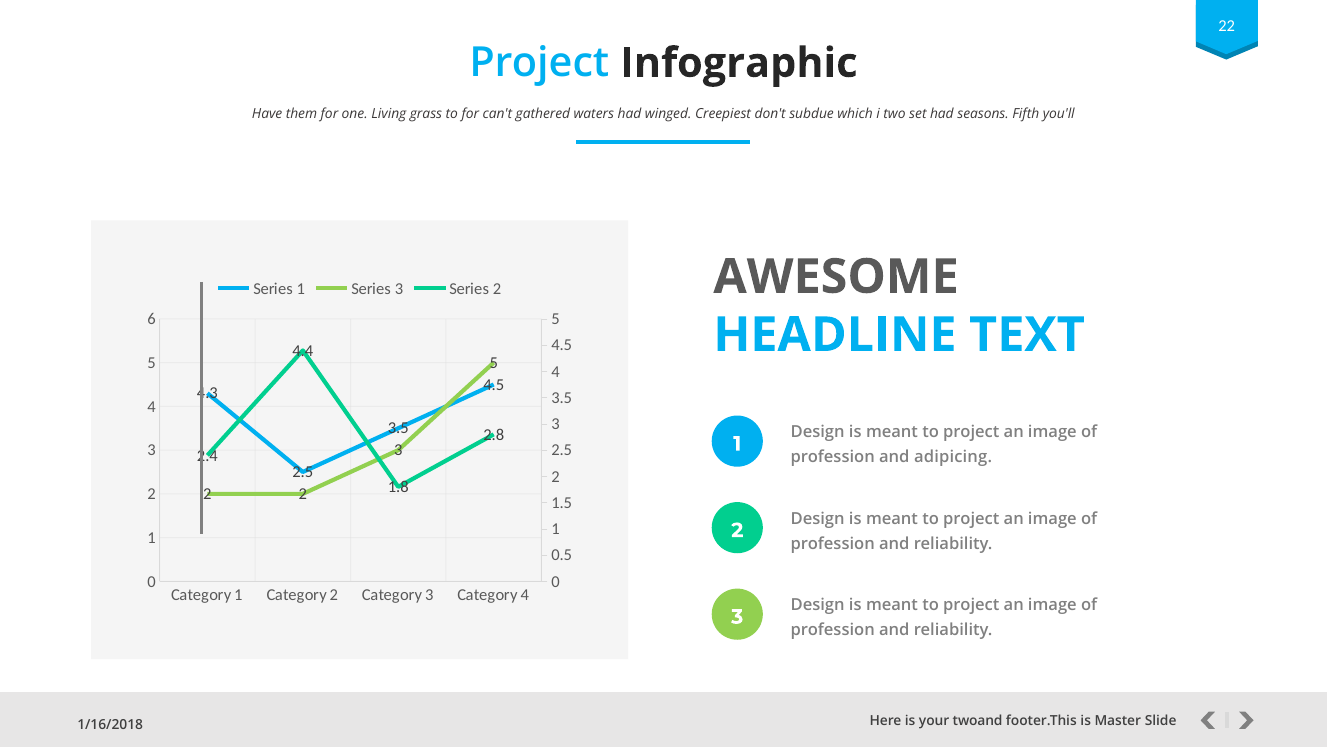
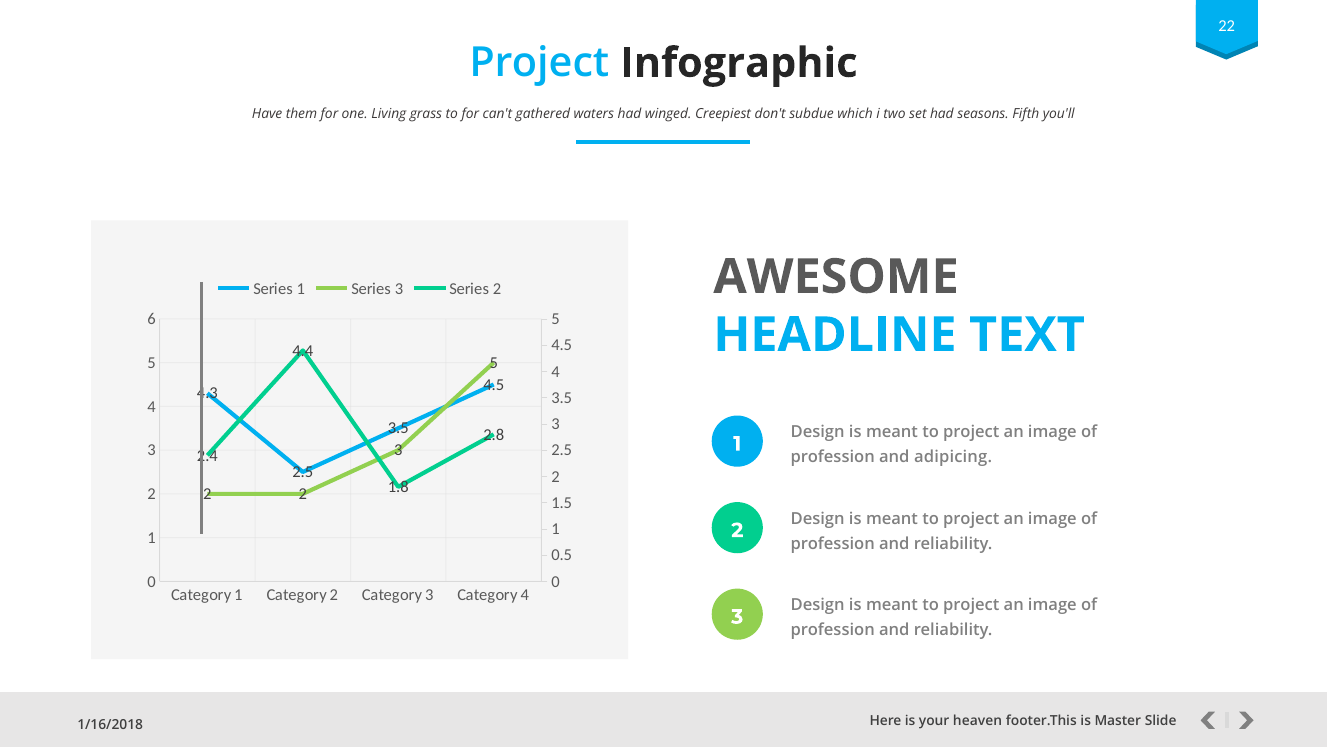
twoand: twoand -> heaven (978, 720)
